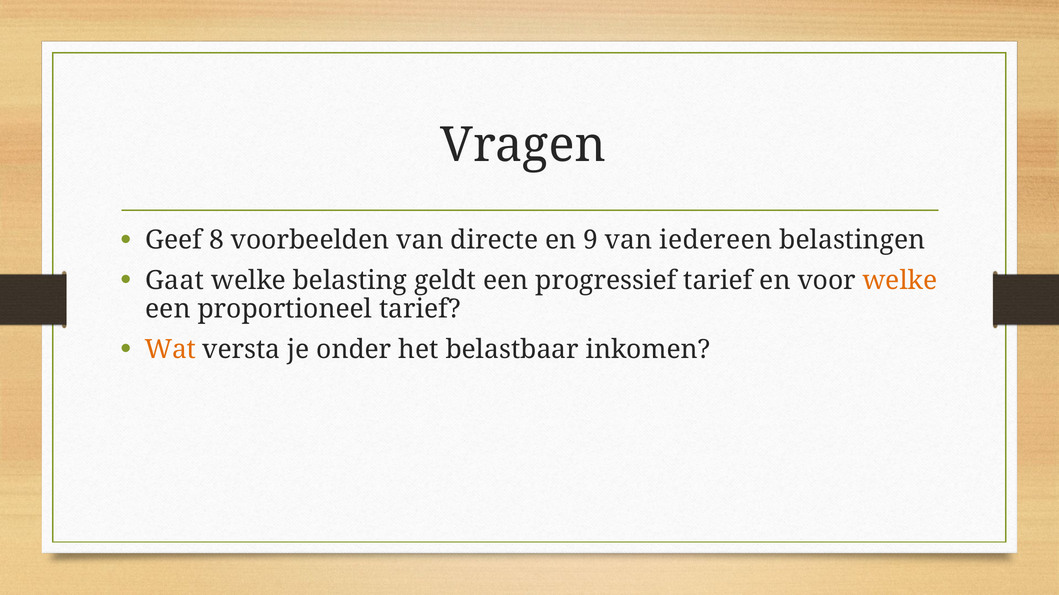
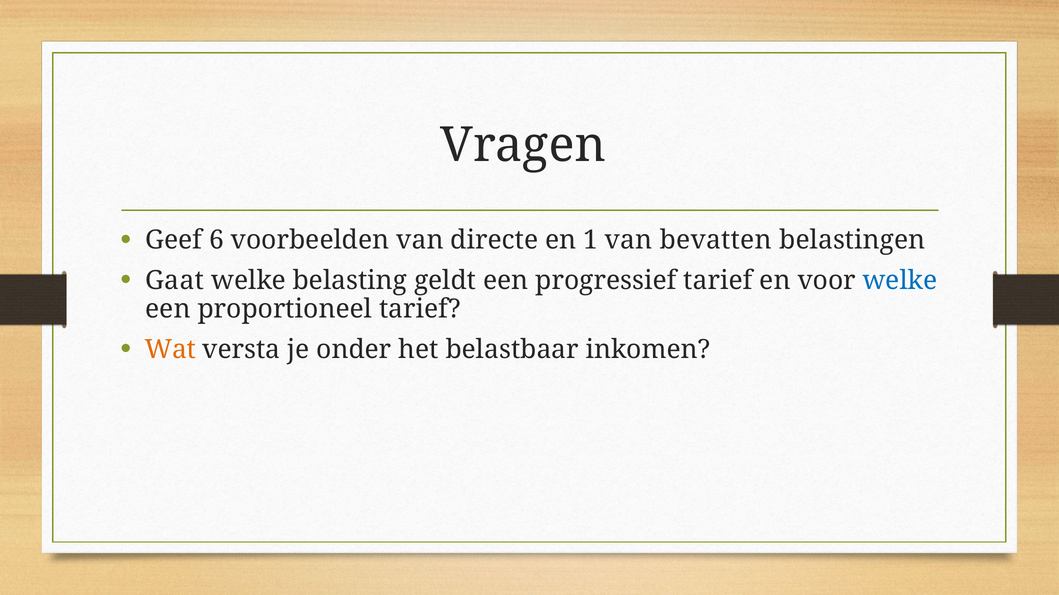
8: 8 -> 6 (216, 240)
9: 9 -> 1 (591, 240)
iedereen: iedereen -> bevatten (716, 240)
welke colour: orange -> blue (900, 281)
